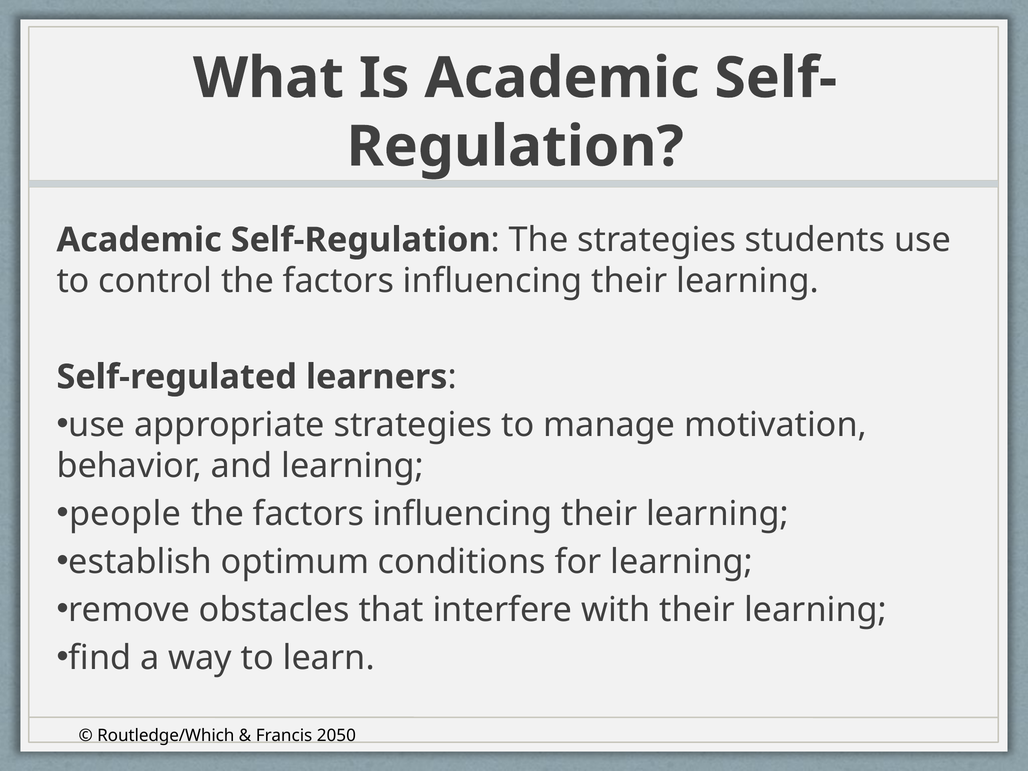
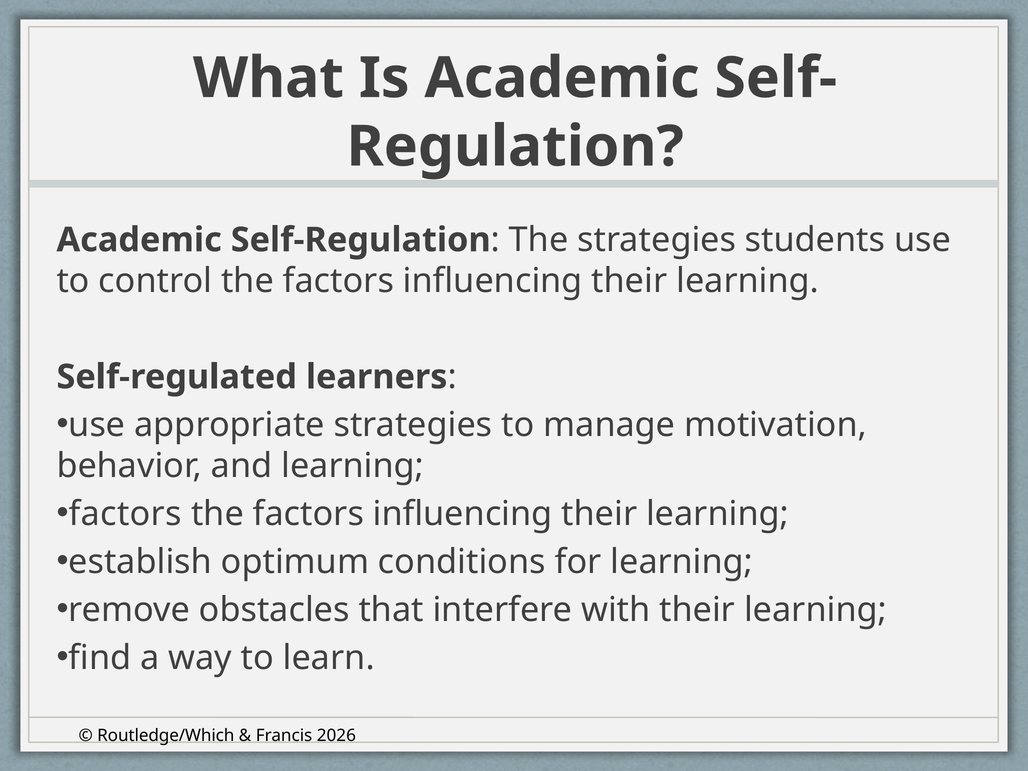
people: people -> factors (125, 514)
2050: 2050 -> 2026 (336, 735)
